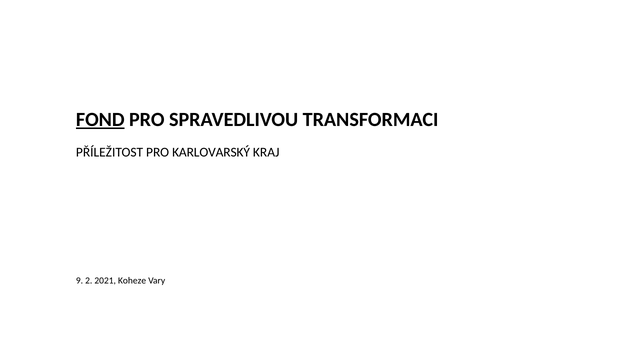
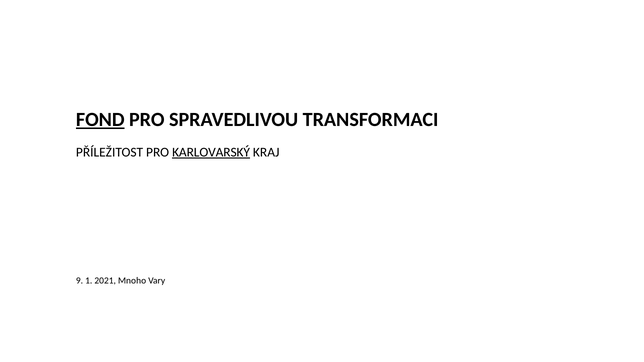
KARLOVARSKÝ underline: none -> present (211, 152)
2: 2 -> 1 (89, 281)
Koheze: Koheze -> Mnoho (132, 281)
